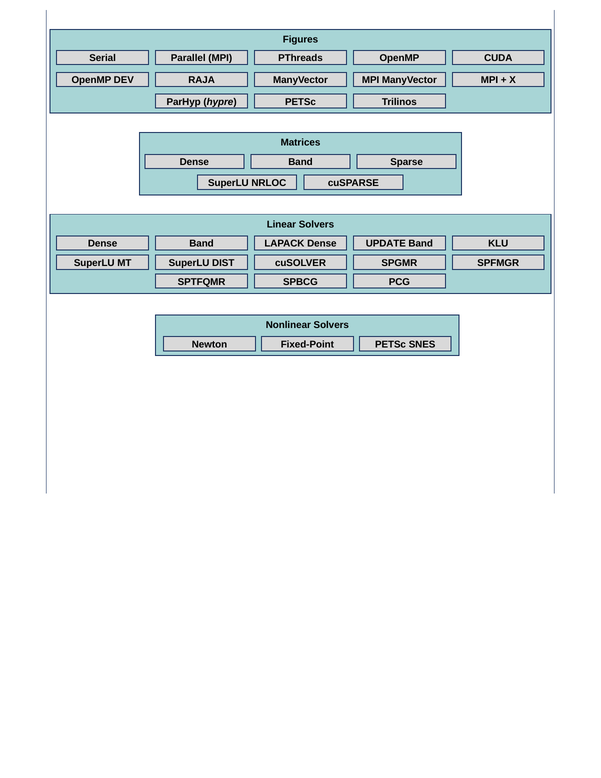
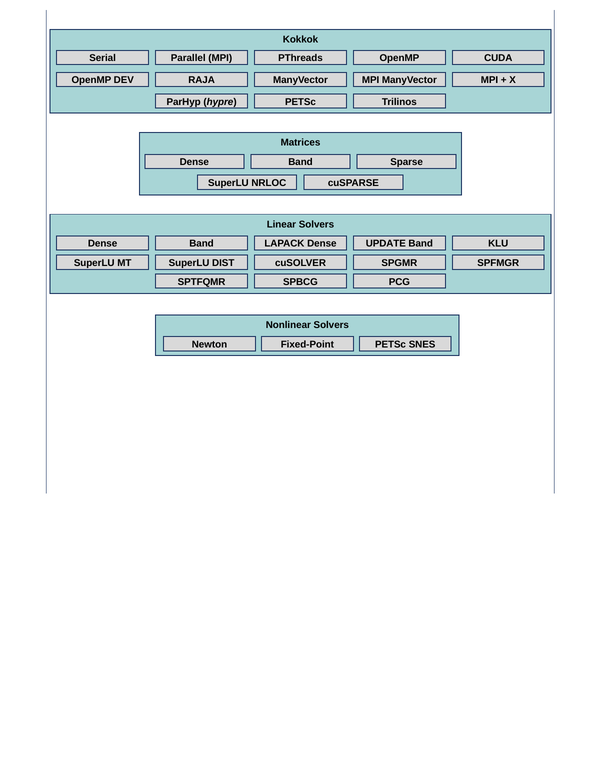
Figures: Figures -> Kokkok (300, 39)
